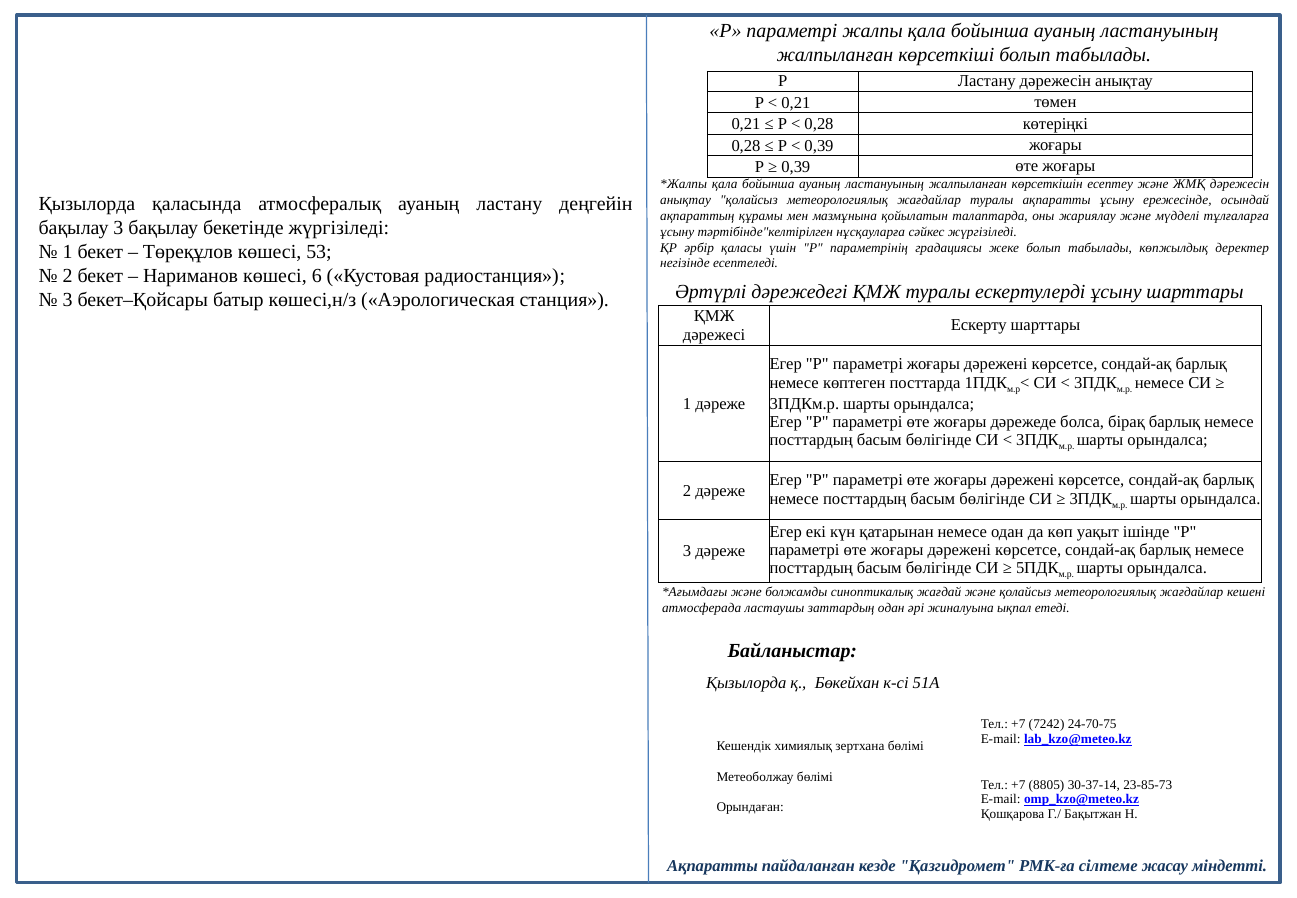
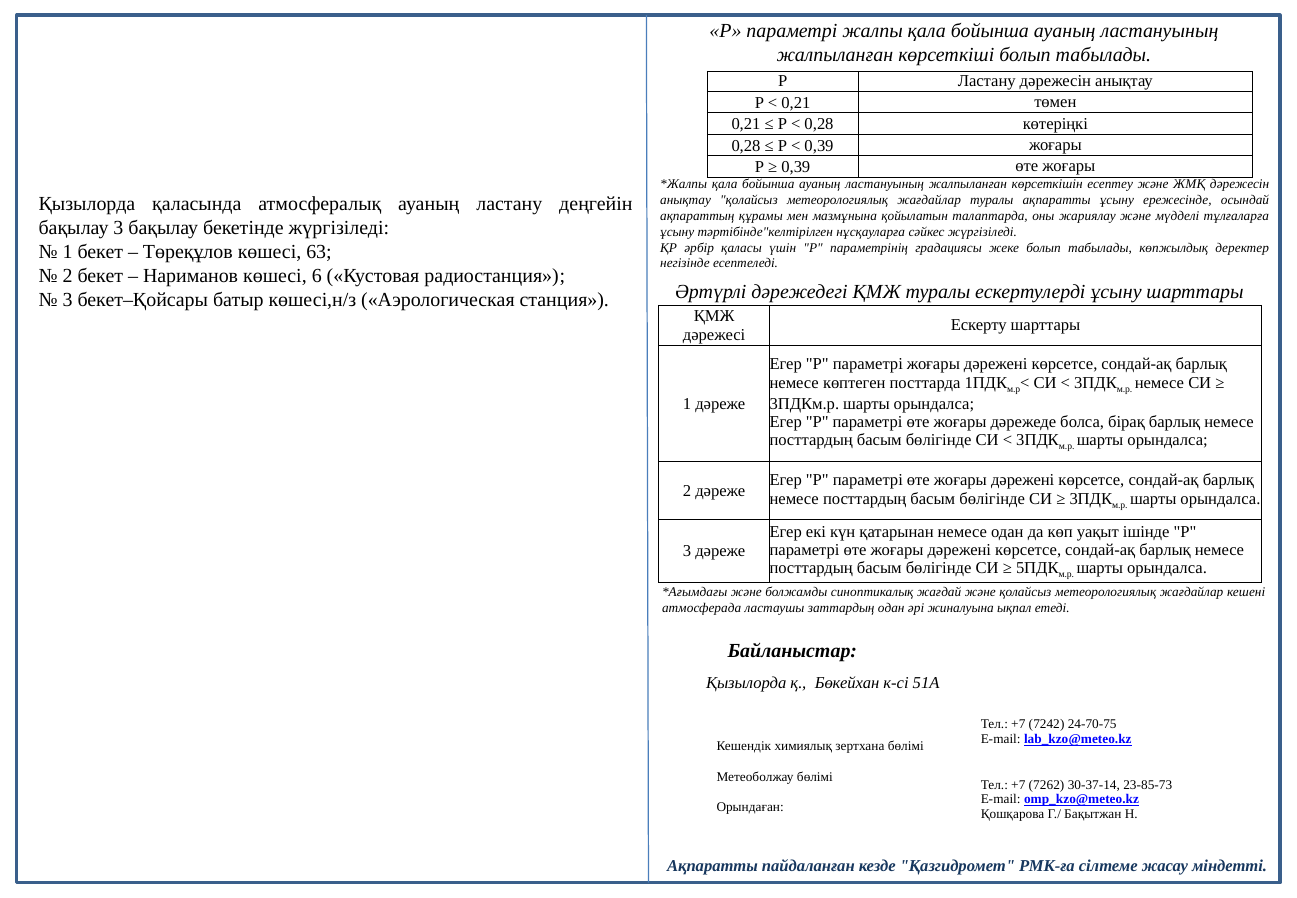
53: 53 -> 63 (319, 252)
8805: 8805 -> 7262 (1047, 785)
